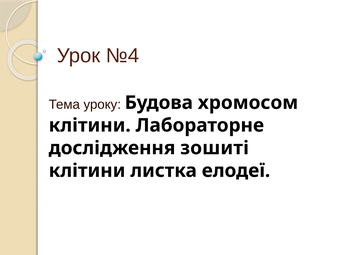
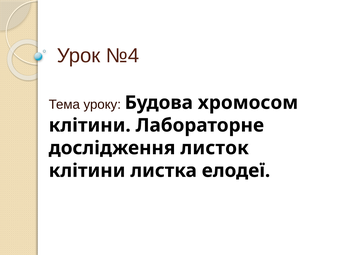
зошиті: зошиті -> листок (215, 148)
